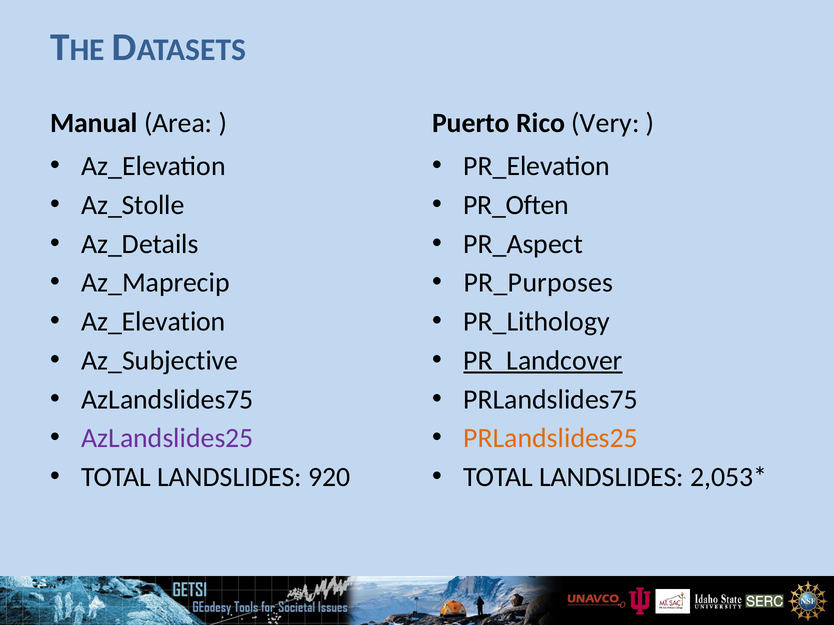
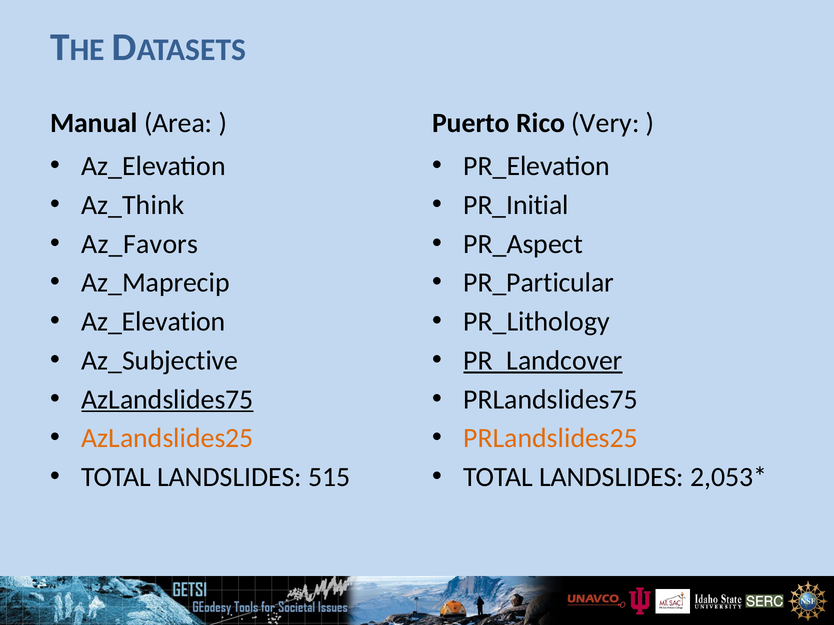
Az_Stolle: Az_Stolle -> Az_Think (133, 205)
PR_Often: PR_Often -> PR_Initial (516, 205)
Az_Details: Az_Details -> Az_Favors (140, 244)
PR_Purposes: PR_Purposes -> PR_Particular (539, 283)
AzLandslides75 underline: none -> present (167, 400)
AzLandslides25 colour: purple -> orange (167, 439)
920: 920 -> 515 (329, 478)
